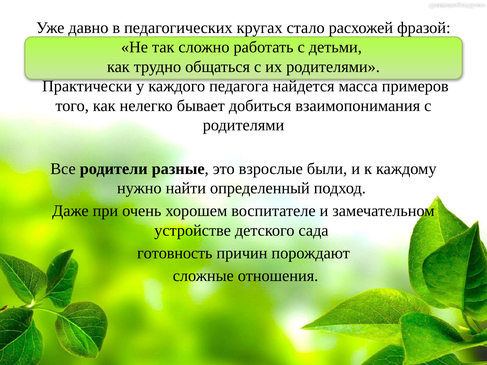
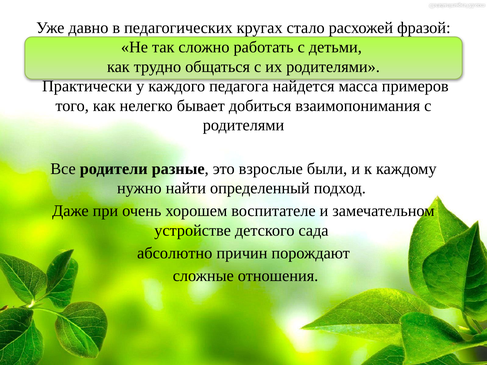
готовность: готовность -> абсолютно (175, 253)
